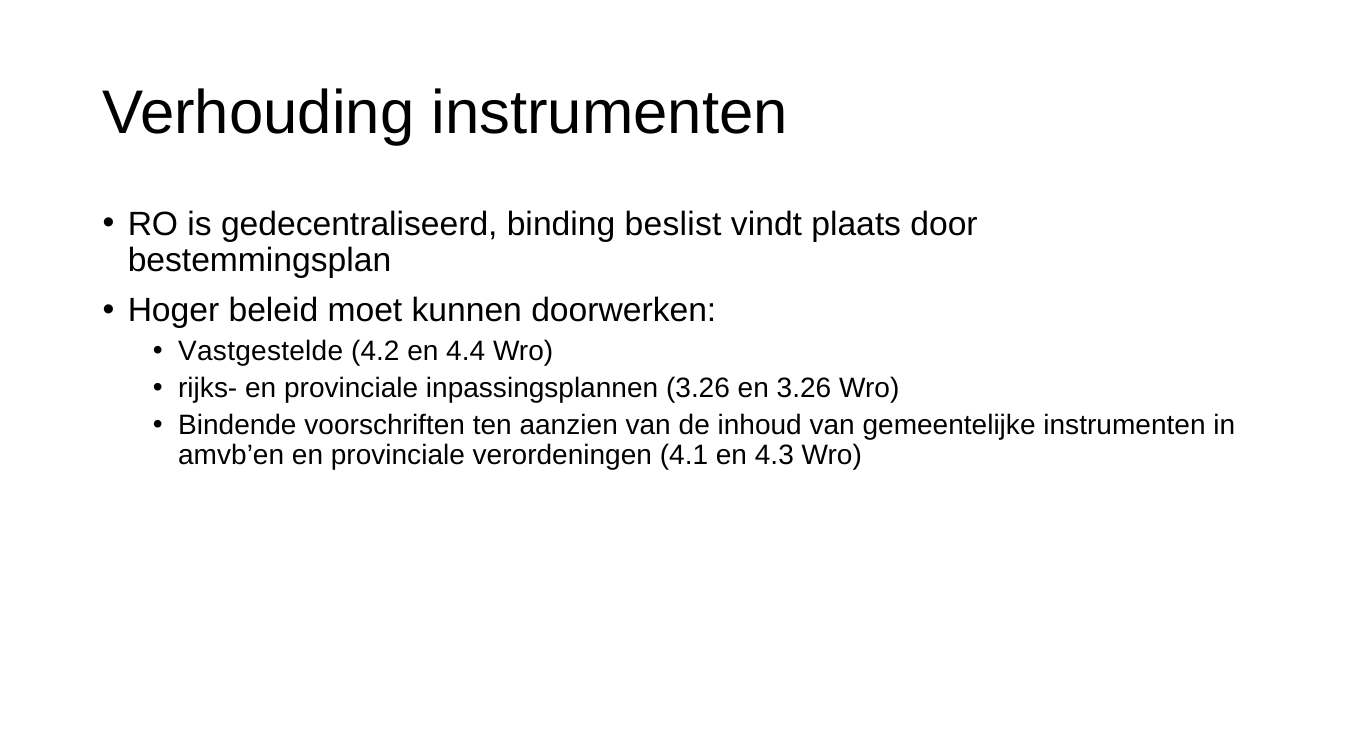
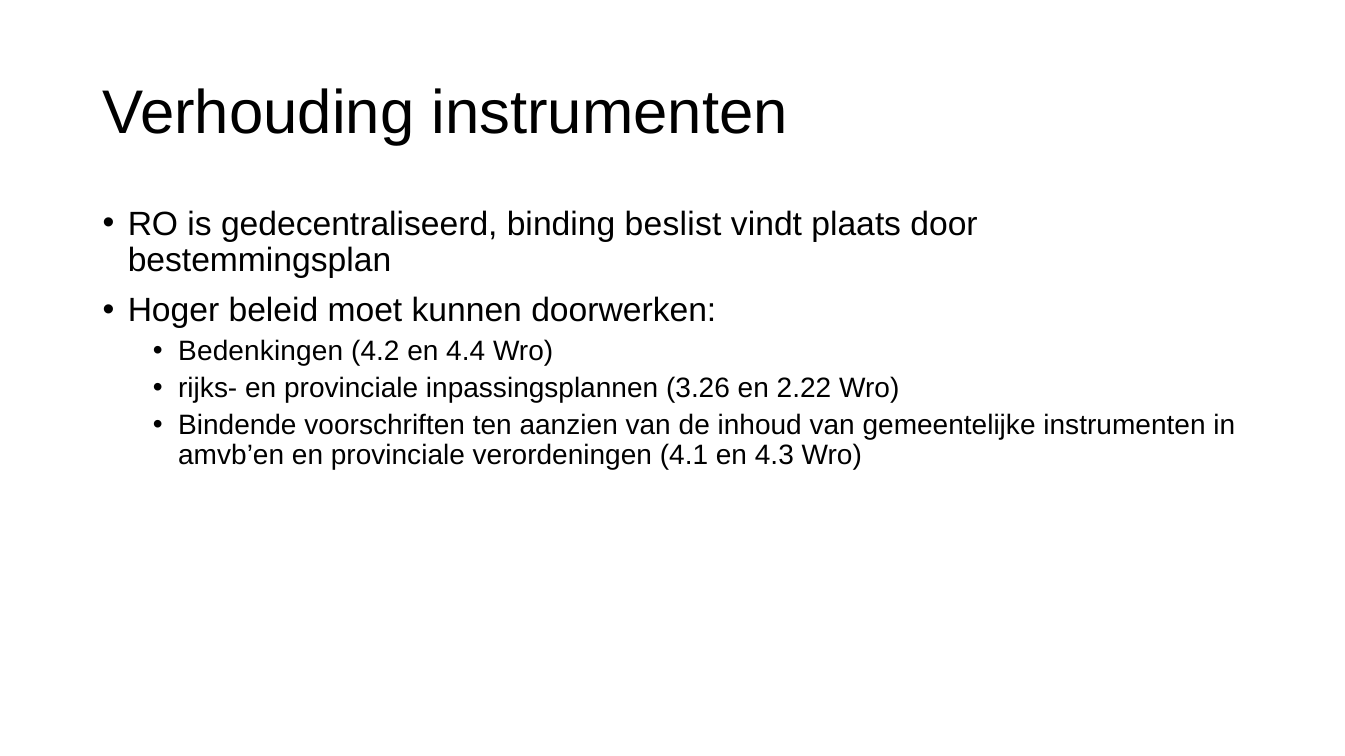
Vastgestelde: Vastgestelde -> Bedenkingen (261, 351)
en 3.26: 3.26 -> 2.22 (804, 389)
